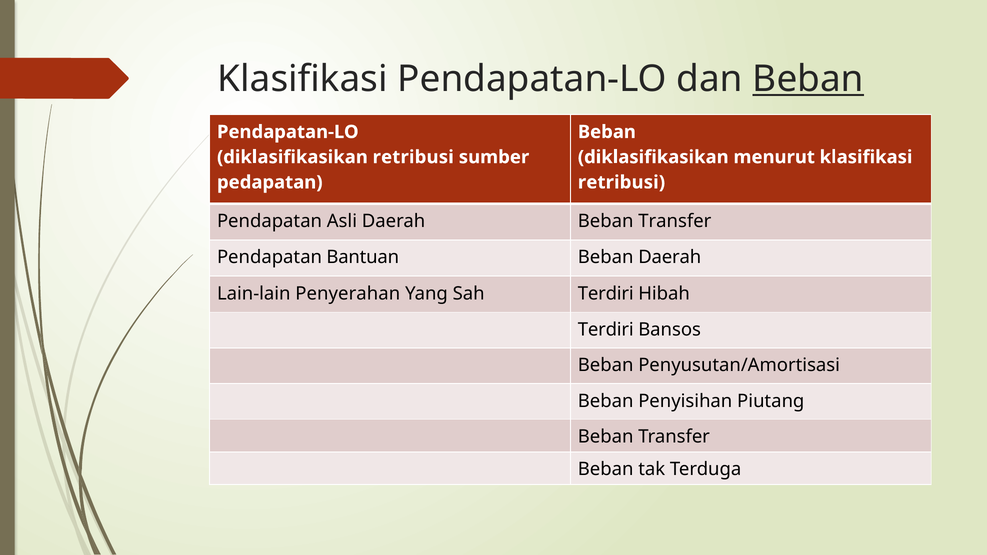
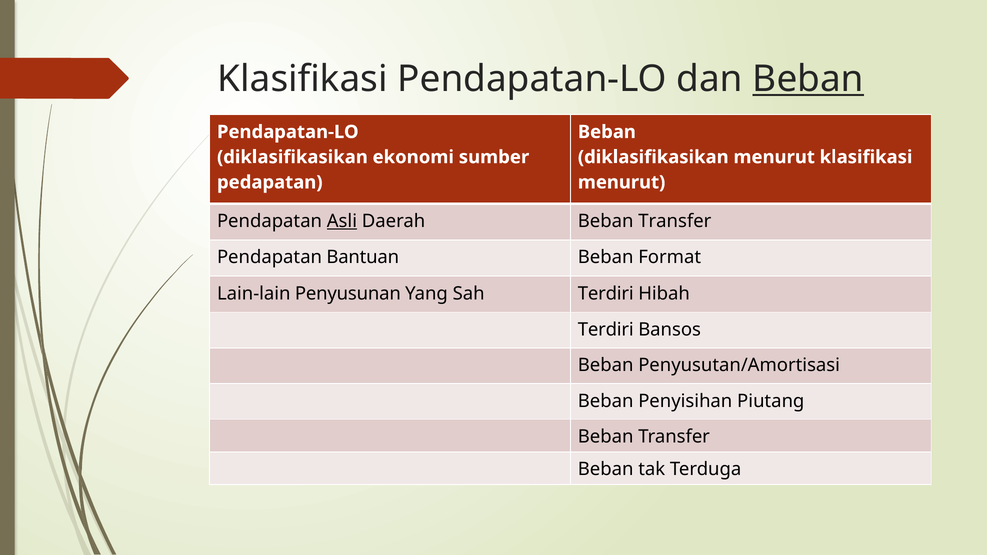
diklasifikasikan retribusi: retribusi -> ekonomi (413, 157)
retribusi: retribusi -> menurut (622, 182)
Asli underline: none -> present (342, 221)
Beban Daerah: Daerah -> Format (670, 257)
Penyerahan: Penyerahan -> Penyusunan (348, 294)
